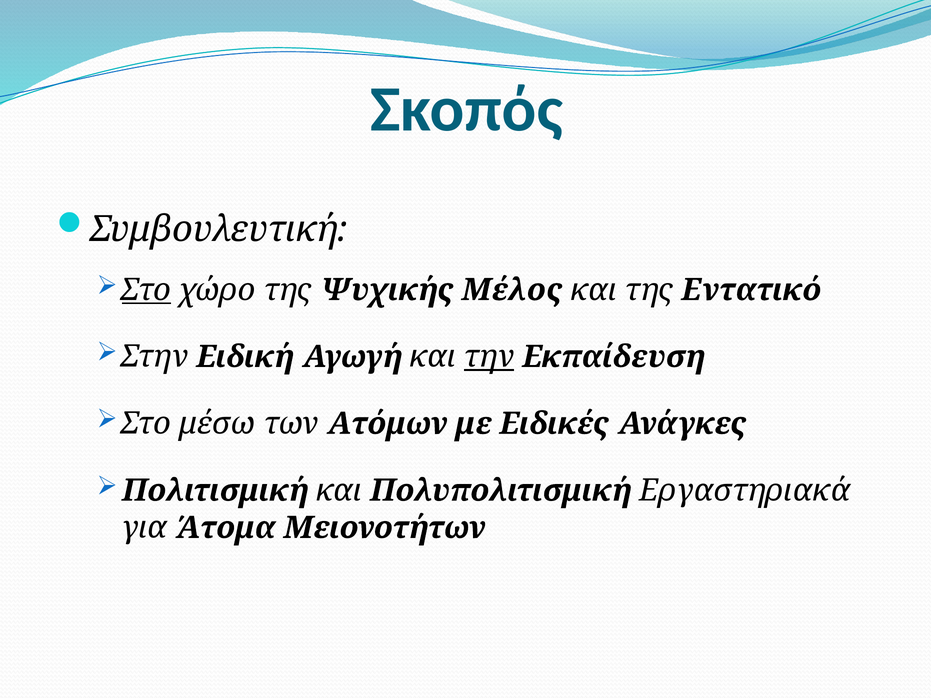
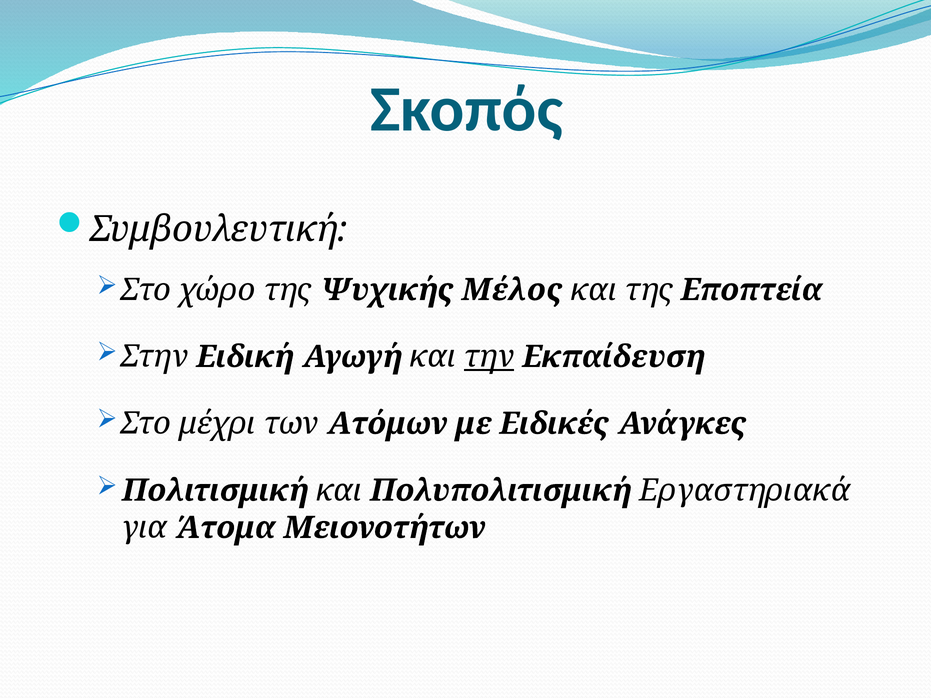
Στο underline: present -> none (147, 290)
Εντατικό: Εντατικό -> Εποπτεία (752, 290)
μέσω: μέσω -> μέχρι (217, 424)
